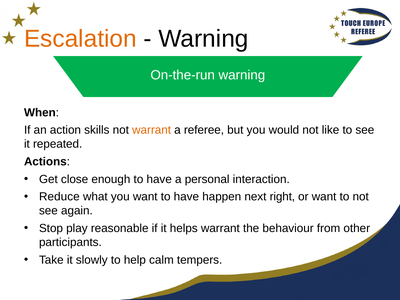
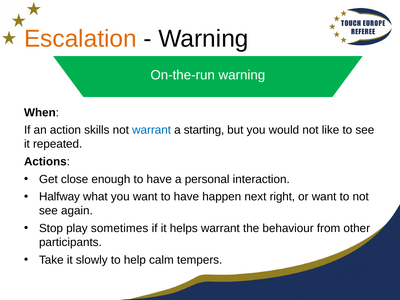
warrant colour: orange -> blue (152, 130)
referee: referee -> starting (204, 130)
Reduce: Reduce -> Halfway (59, 197)
reasonable: reasonable -> sometimes (120, 228)
